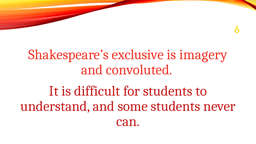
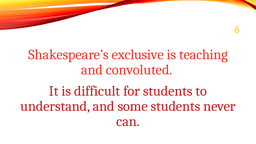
imagery: imagery -> teaching (203, 55)
